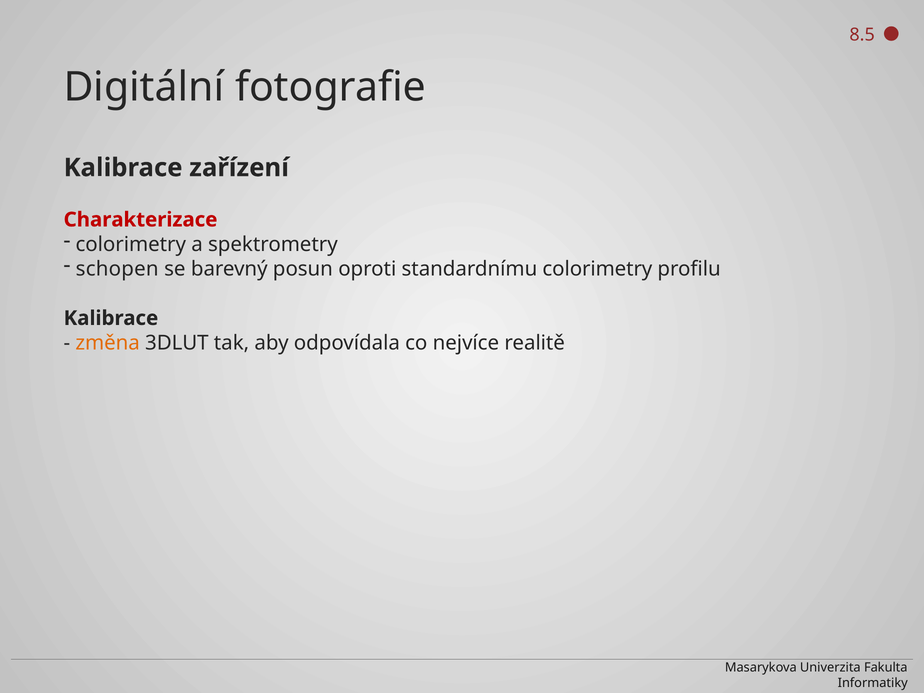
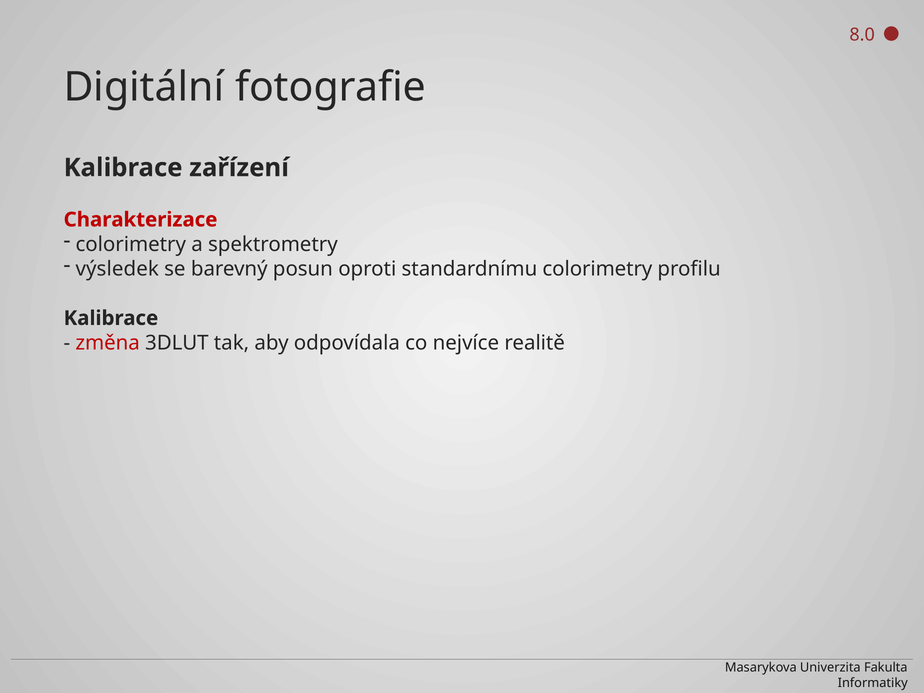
8.5: 8.5 -> 8.0 (862, 35)
schopen: schopen -> výsledek (117, 269)
změna colour: orange -> red (108, 343)
